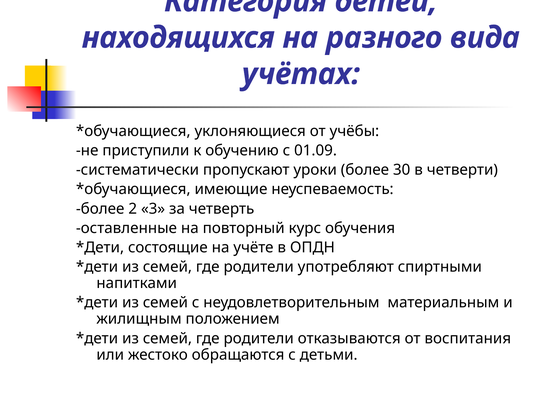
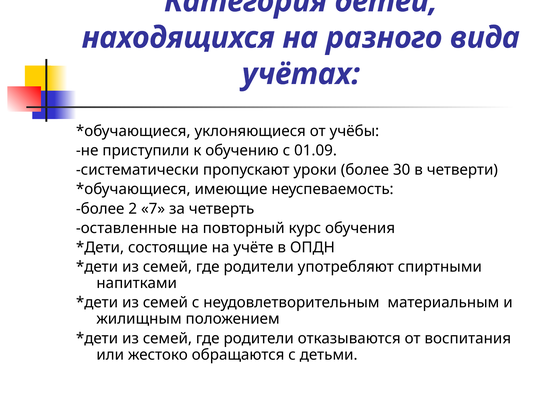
3: 3 -> 7 (153, 209)
